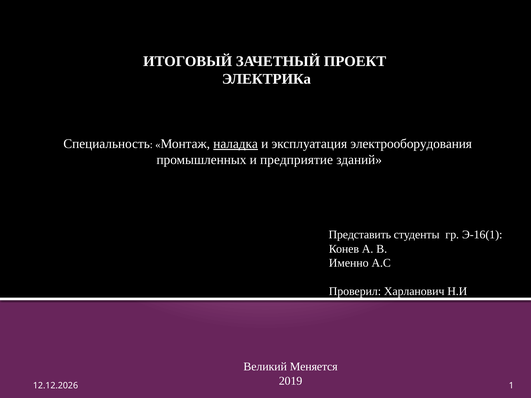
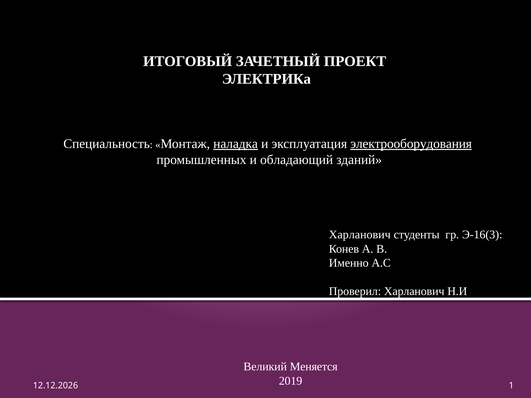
электрооборудования underline: none -> present (411, 144)
предприятие: предприятие -> обладающий (297, 160)
Представить: Представить -> Харланович (360, 235)
Э-16(1: Э-16(1 -> Э-16(3 (482, 235)
